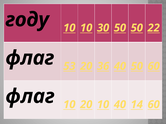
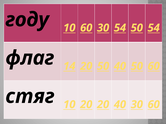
10 10: 10 -> 60 (86, 28)
30 50: 50 -> 54 (120, 28)
50 22: 22 -> 54 (154, 28)
53: 53 -> 14 (69, 66)
20 36: 36 -> 50 (103, 66)
флаг: флаг -> стяг (30, 97)
20 10: 10 -> 20 (103, 105)
40 14: 14 -> 30 (137, 105)
